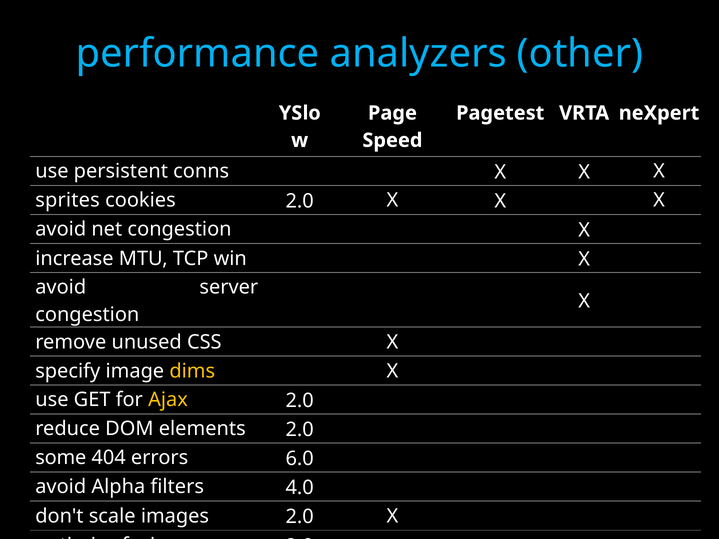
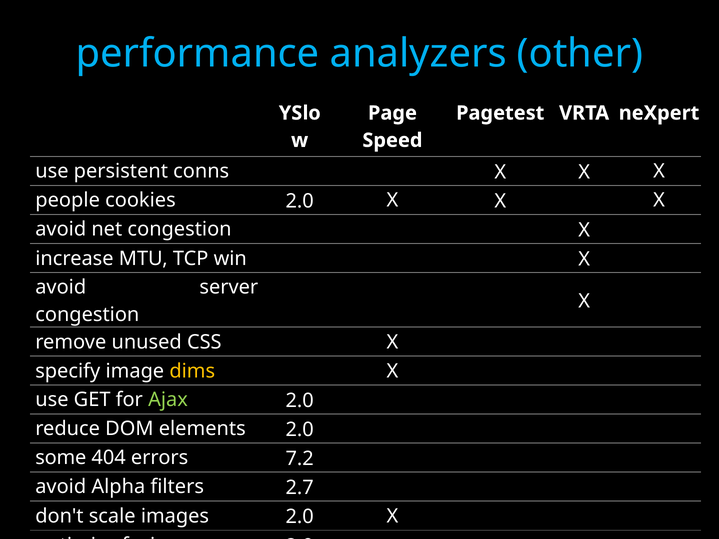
sprites: sprites -> people (68, 200)
Ajax colour: yellow -> light green (168, 400)
6.0: 6.0 -> 7.2 (300, 459)
4.0: 4.0 -> 2.7 (300, 488)
